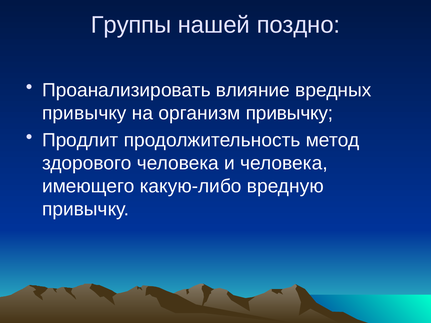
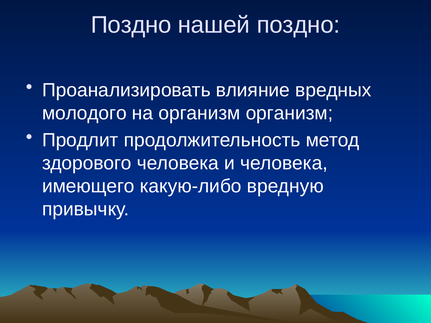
Группы: Группы -> Поздно (131, 25)
привычку: привычку -> молодого (84, 113)
организм привычку: привычку -> организм (289, 113)
